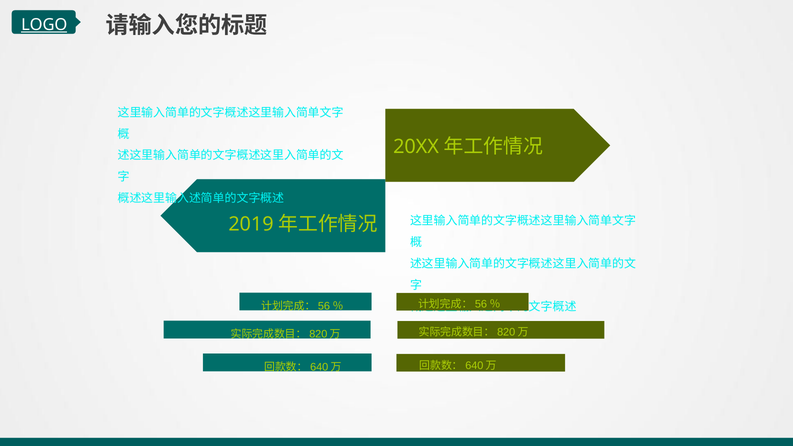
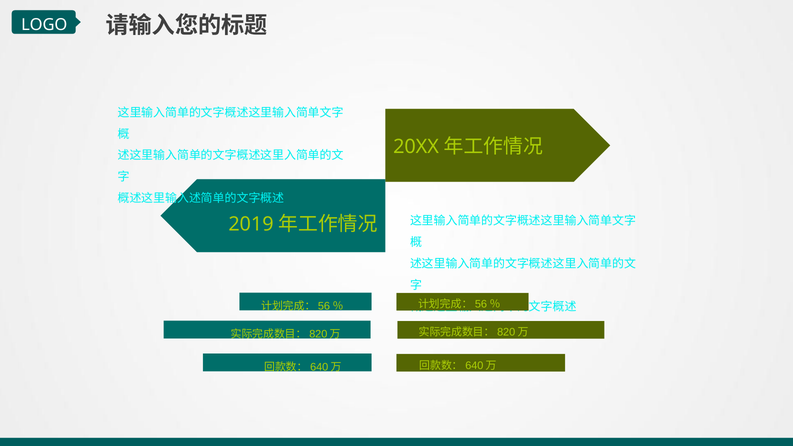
LOGO underline: present -> none (44, 25)
